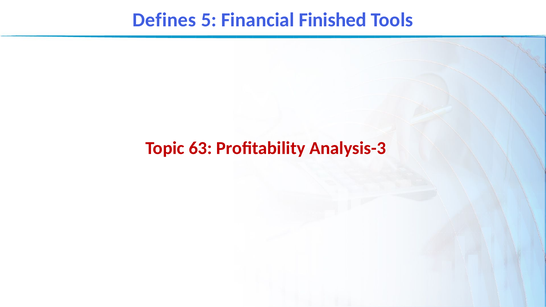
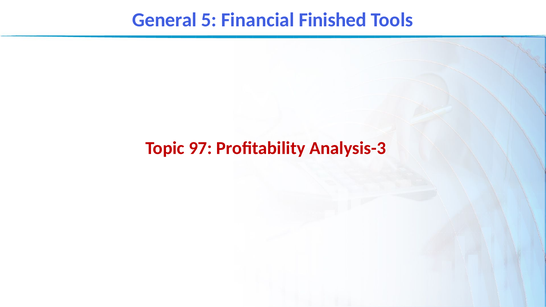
Defines: Defines -> General (164, 20)
63: 63 -> 97 (200, 148)
